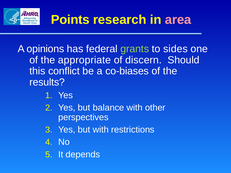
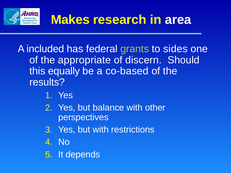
Points: Points -> Makes (70, 20)
area colour: pink -> white (178, 20)
opinions: opinions -> included (45, 49)
conflict: conflict -> equally (64, 71)
co-biases: co-biases -> co-based (127, 71)
